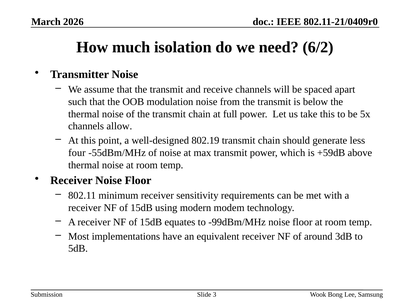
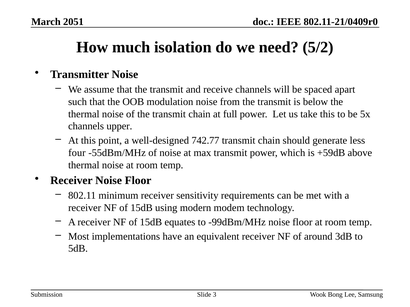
2026: 2026 -> 2051 (73, 22)
6/2: 6/2 -> 5/2 (318, 47)
allow: allow -> upper (119, 126)
802.19: 802.19 -> 742.77 (205, 141)
